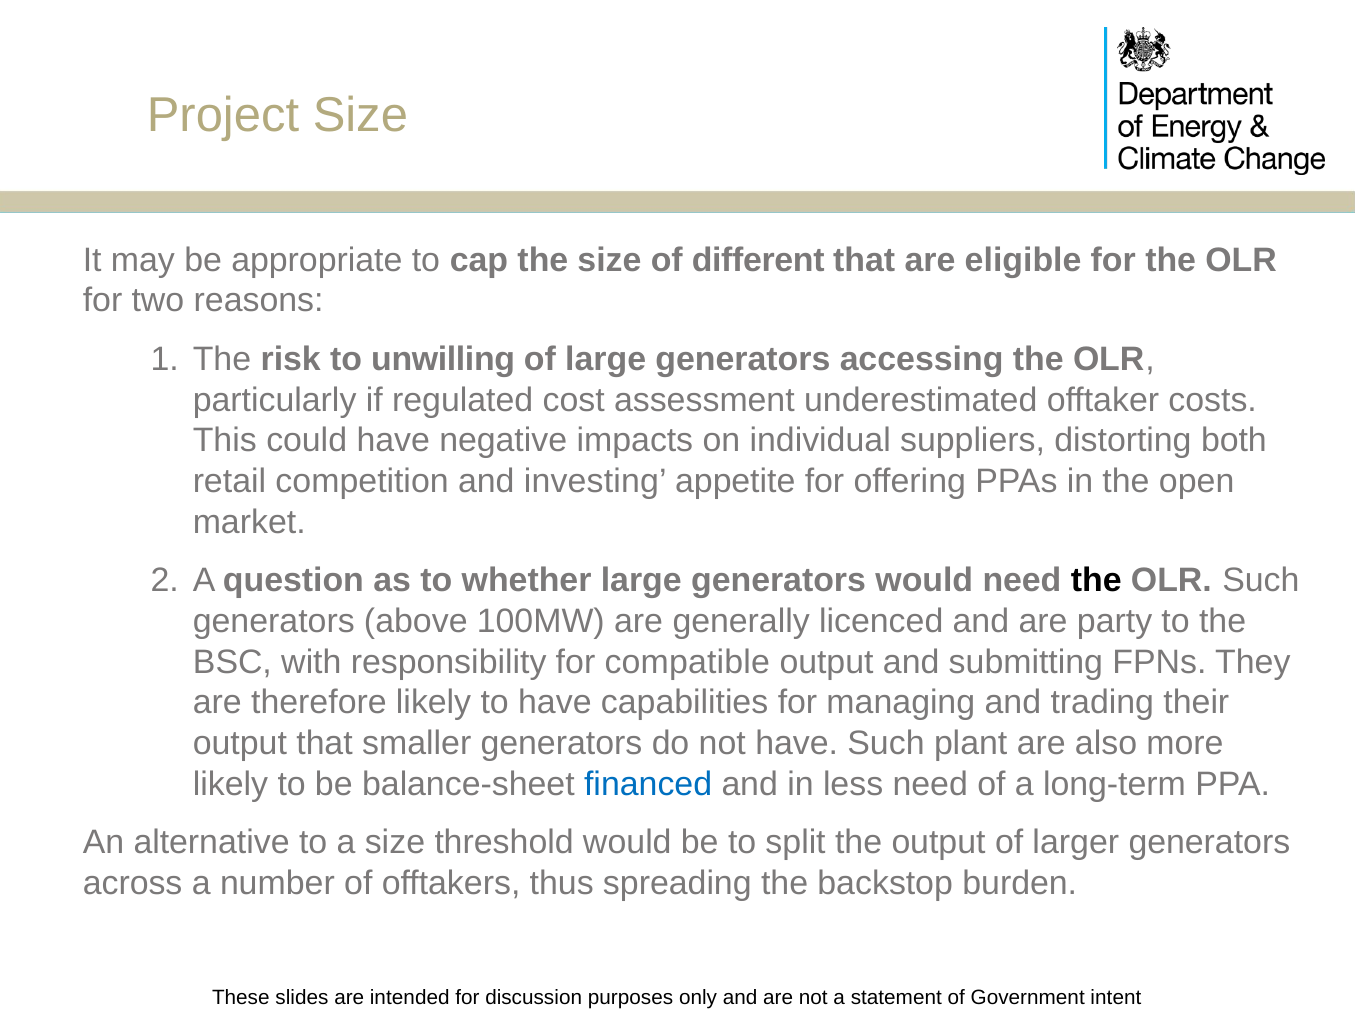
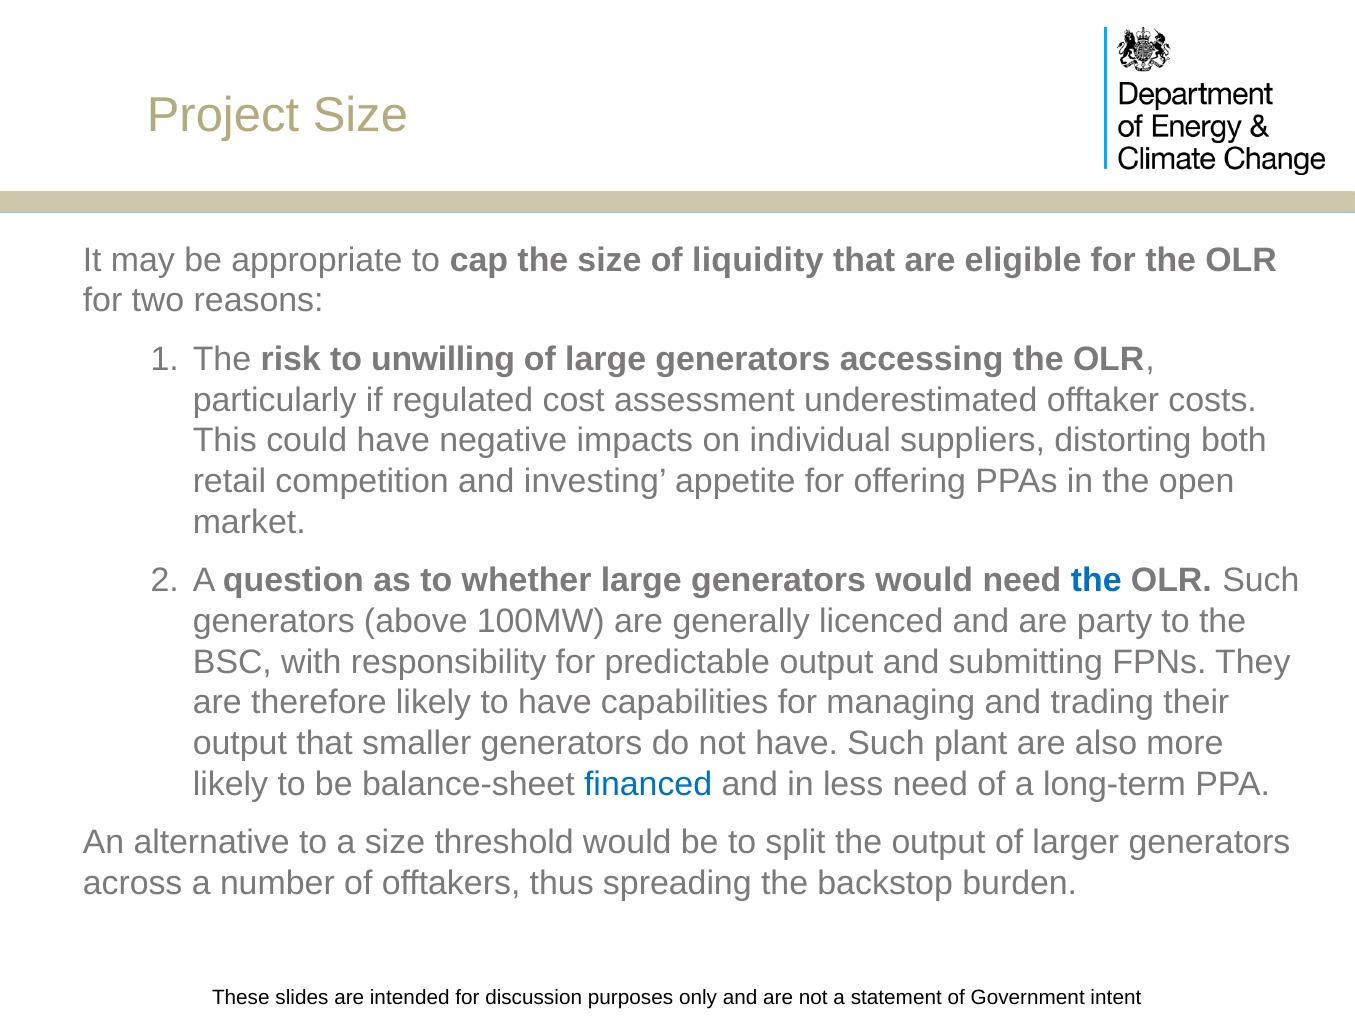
different: different -> liquidity (758, 260)
the colour: black -> blue (1096, 581)
compatible: compatible -> predictable (687, 662)
